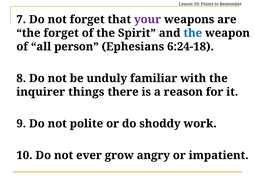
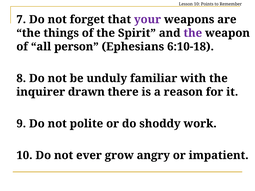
the forget: forget -> things (61, 33)
the colour: blue -> purple (193, 33)
6:24-18: 6:24-18 -> 6:10-18 (190, 47)
things: things -> drawn (86, 92)
